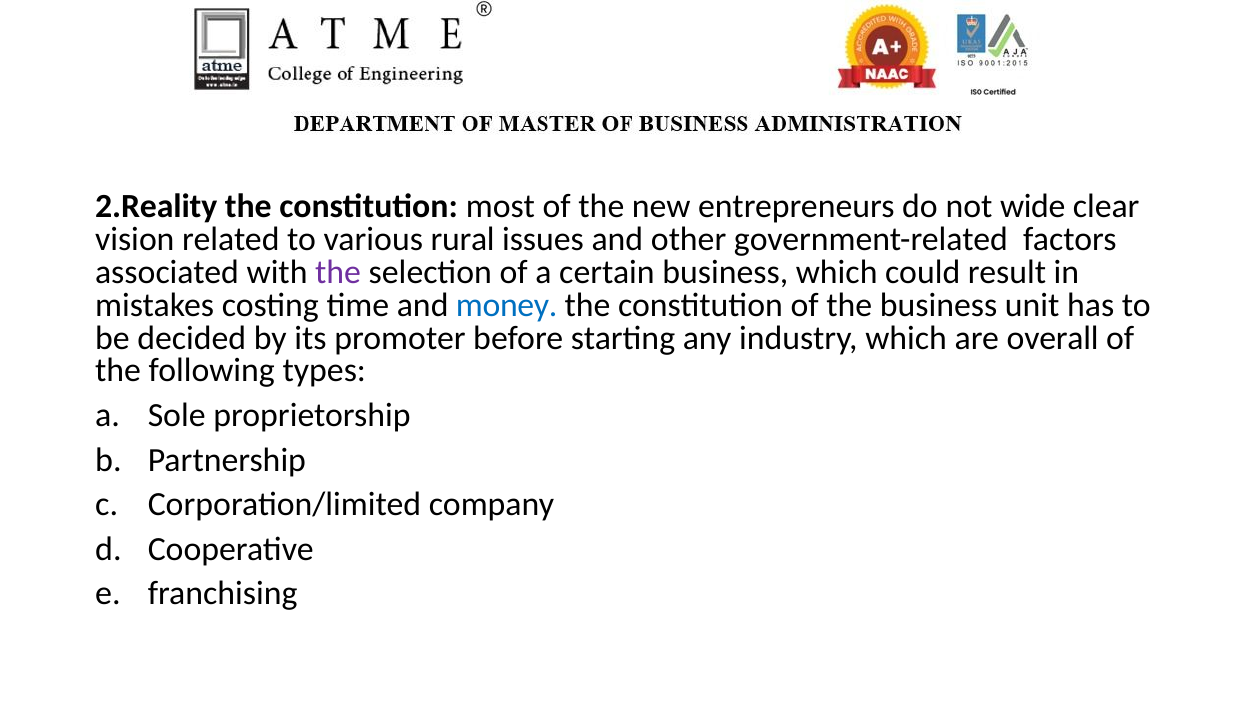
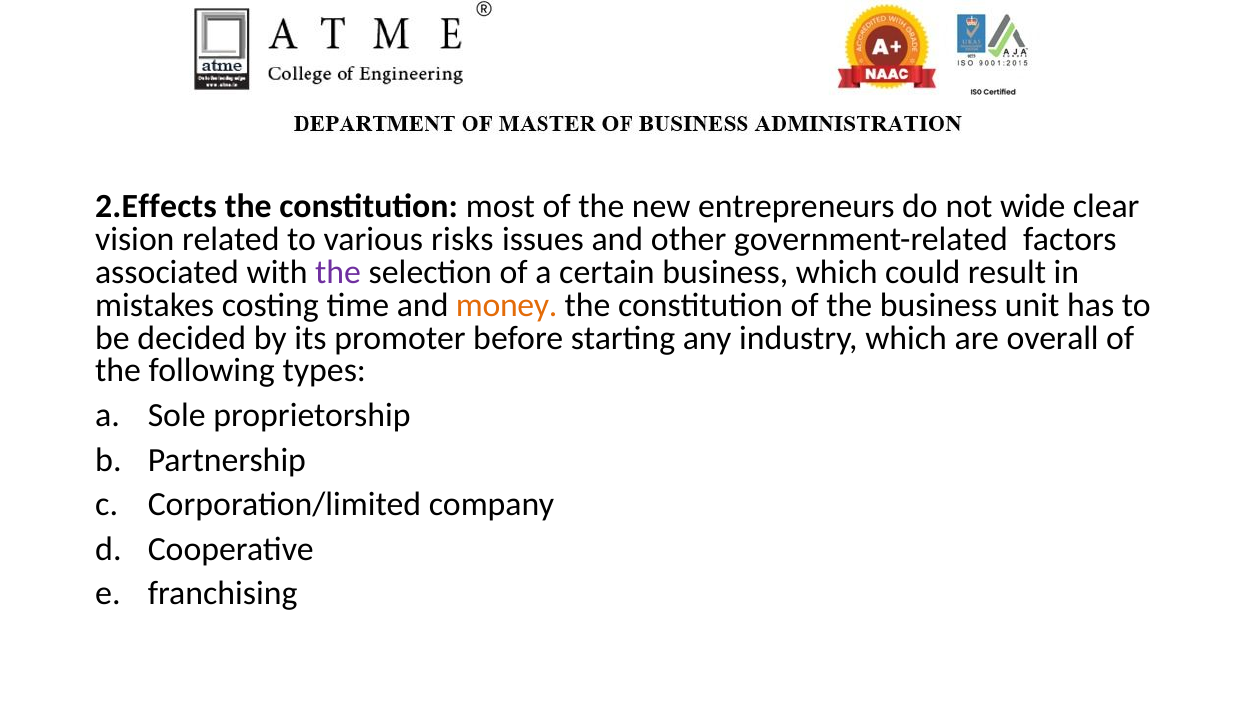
2.Reality: 2.Reality -> 2.Effects (156, 207)
rural: rural -> risks (462, 240)
money colour: blue -> orange (507, 305)
